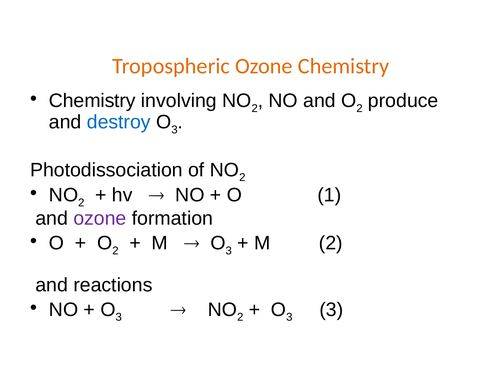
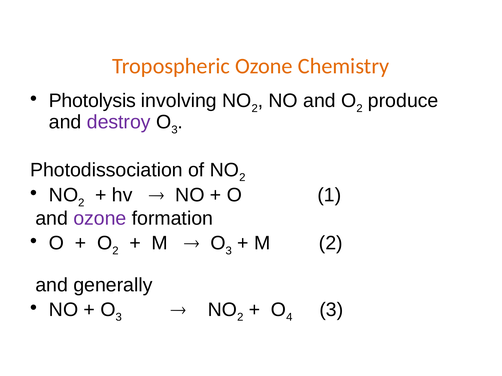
Chemistry: Chemistry -> Photolysis (92, 101)
destroy colour: blue -> purple (119, 122)
reactions: reactions -> generally (113, 285)
3: 3 -> 4 (289, 318)
